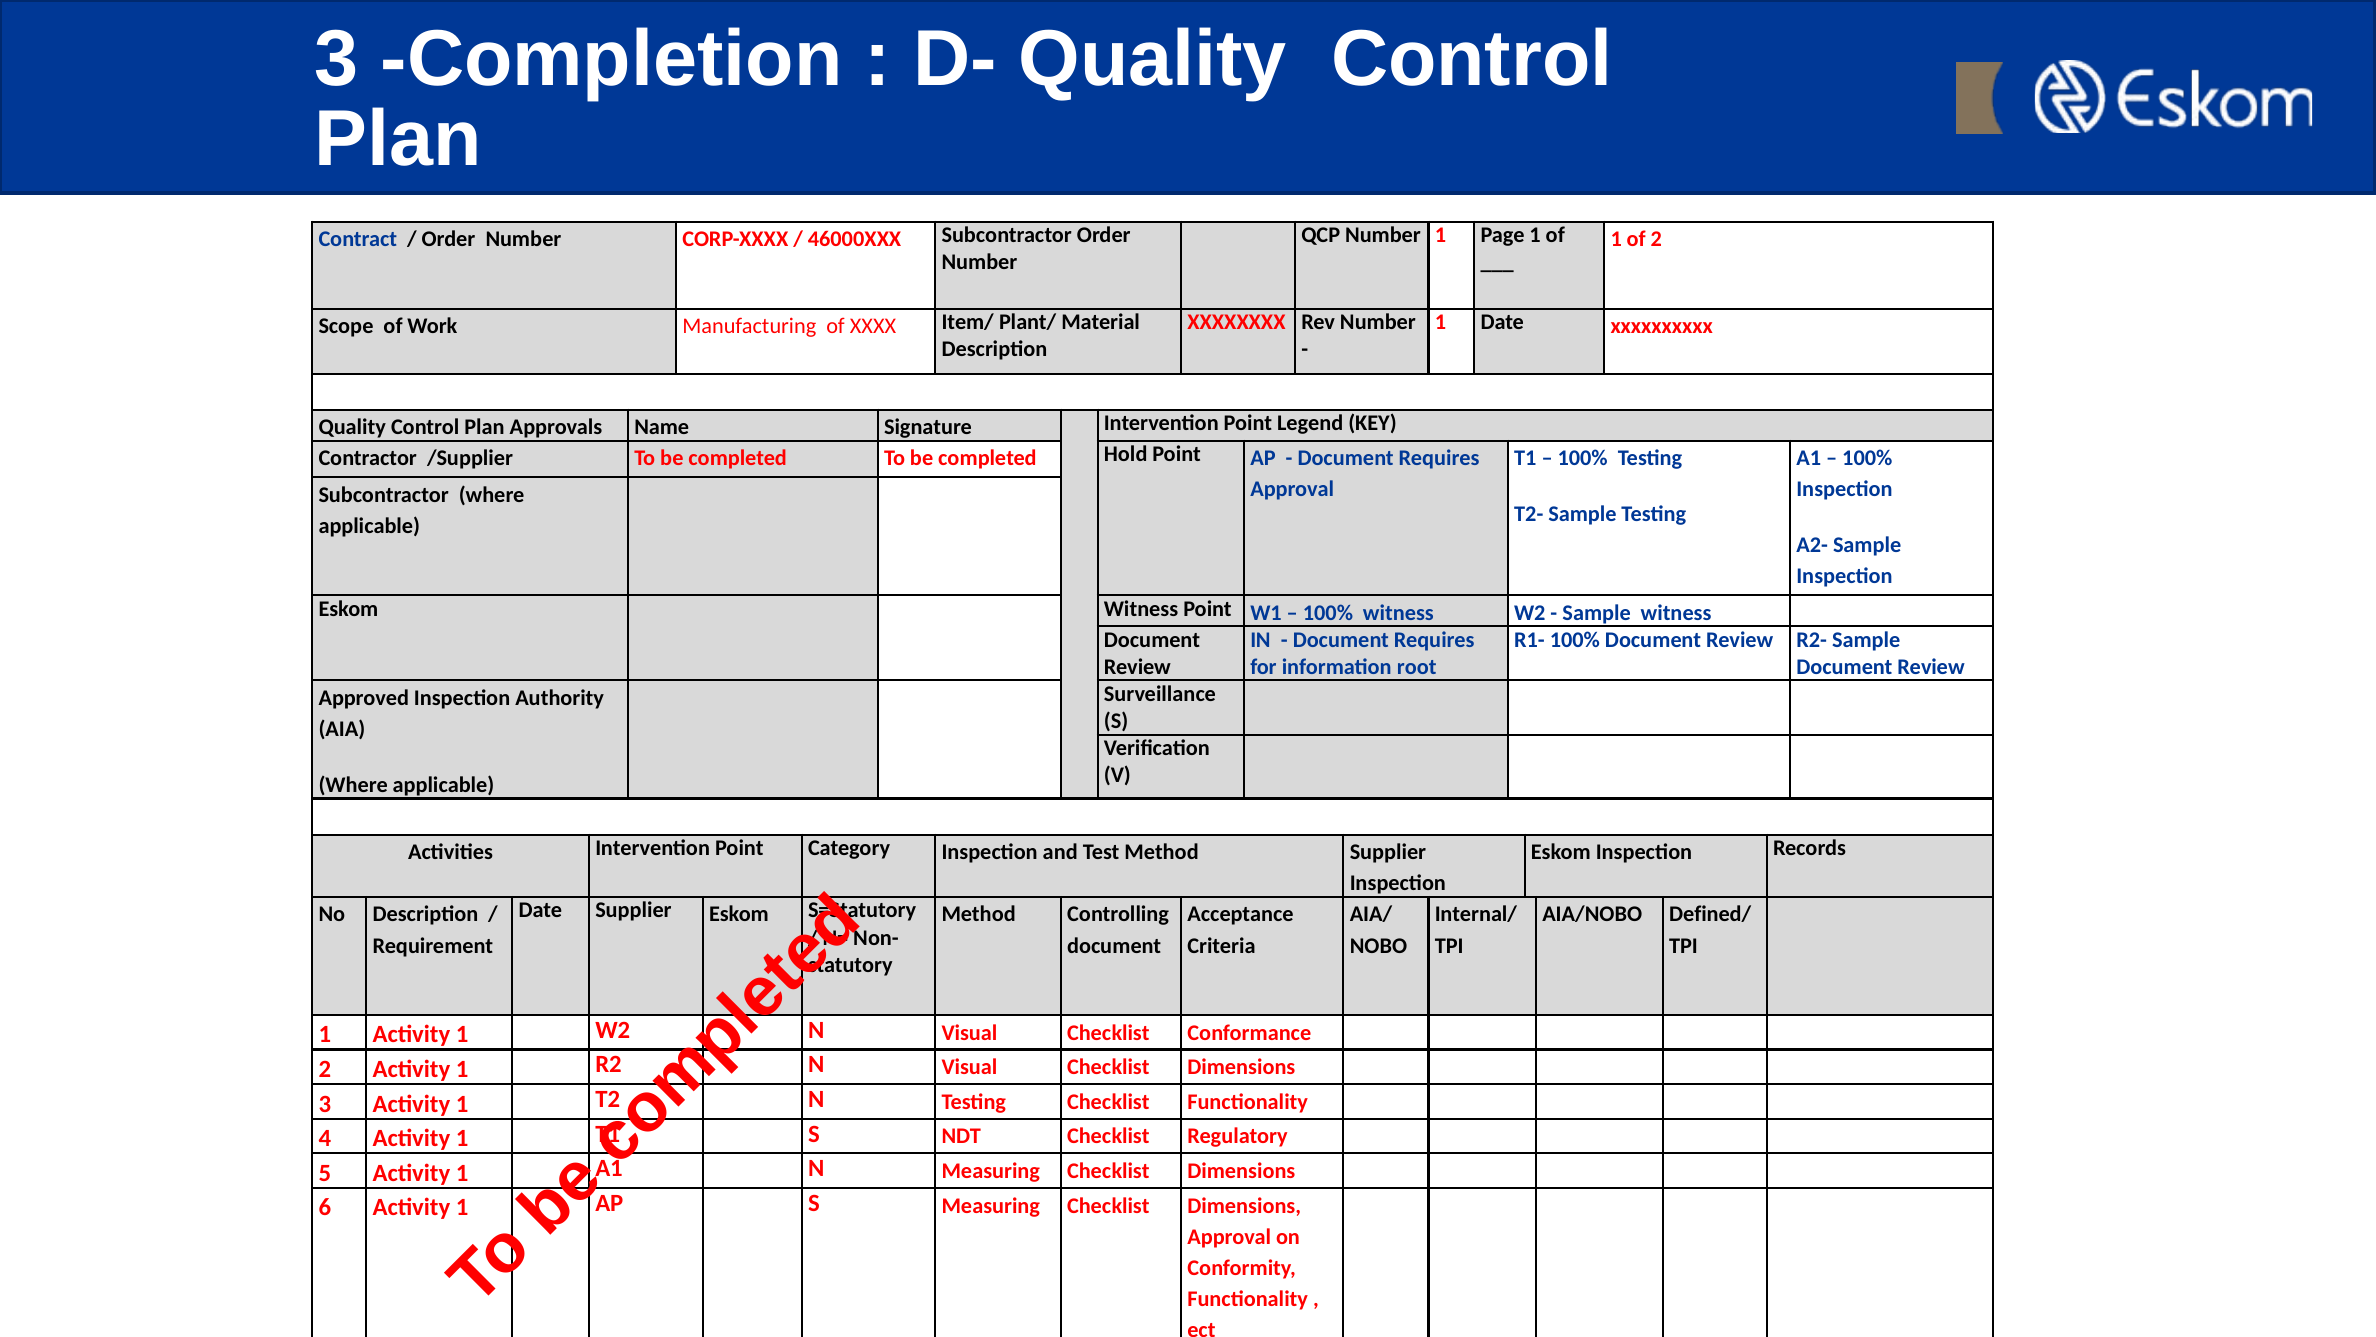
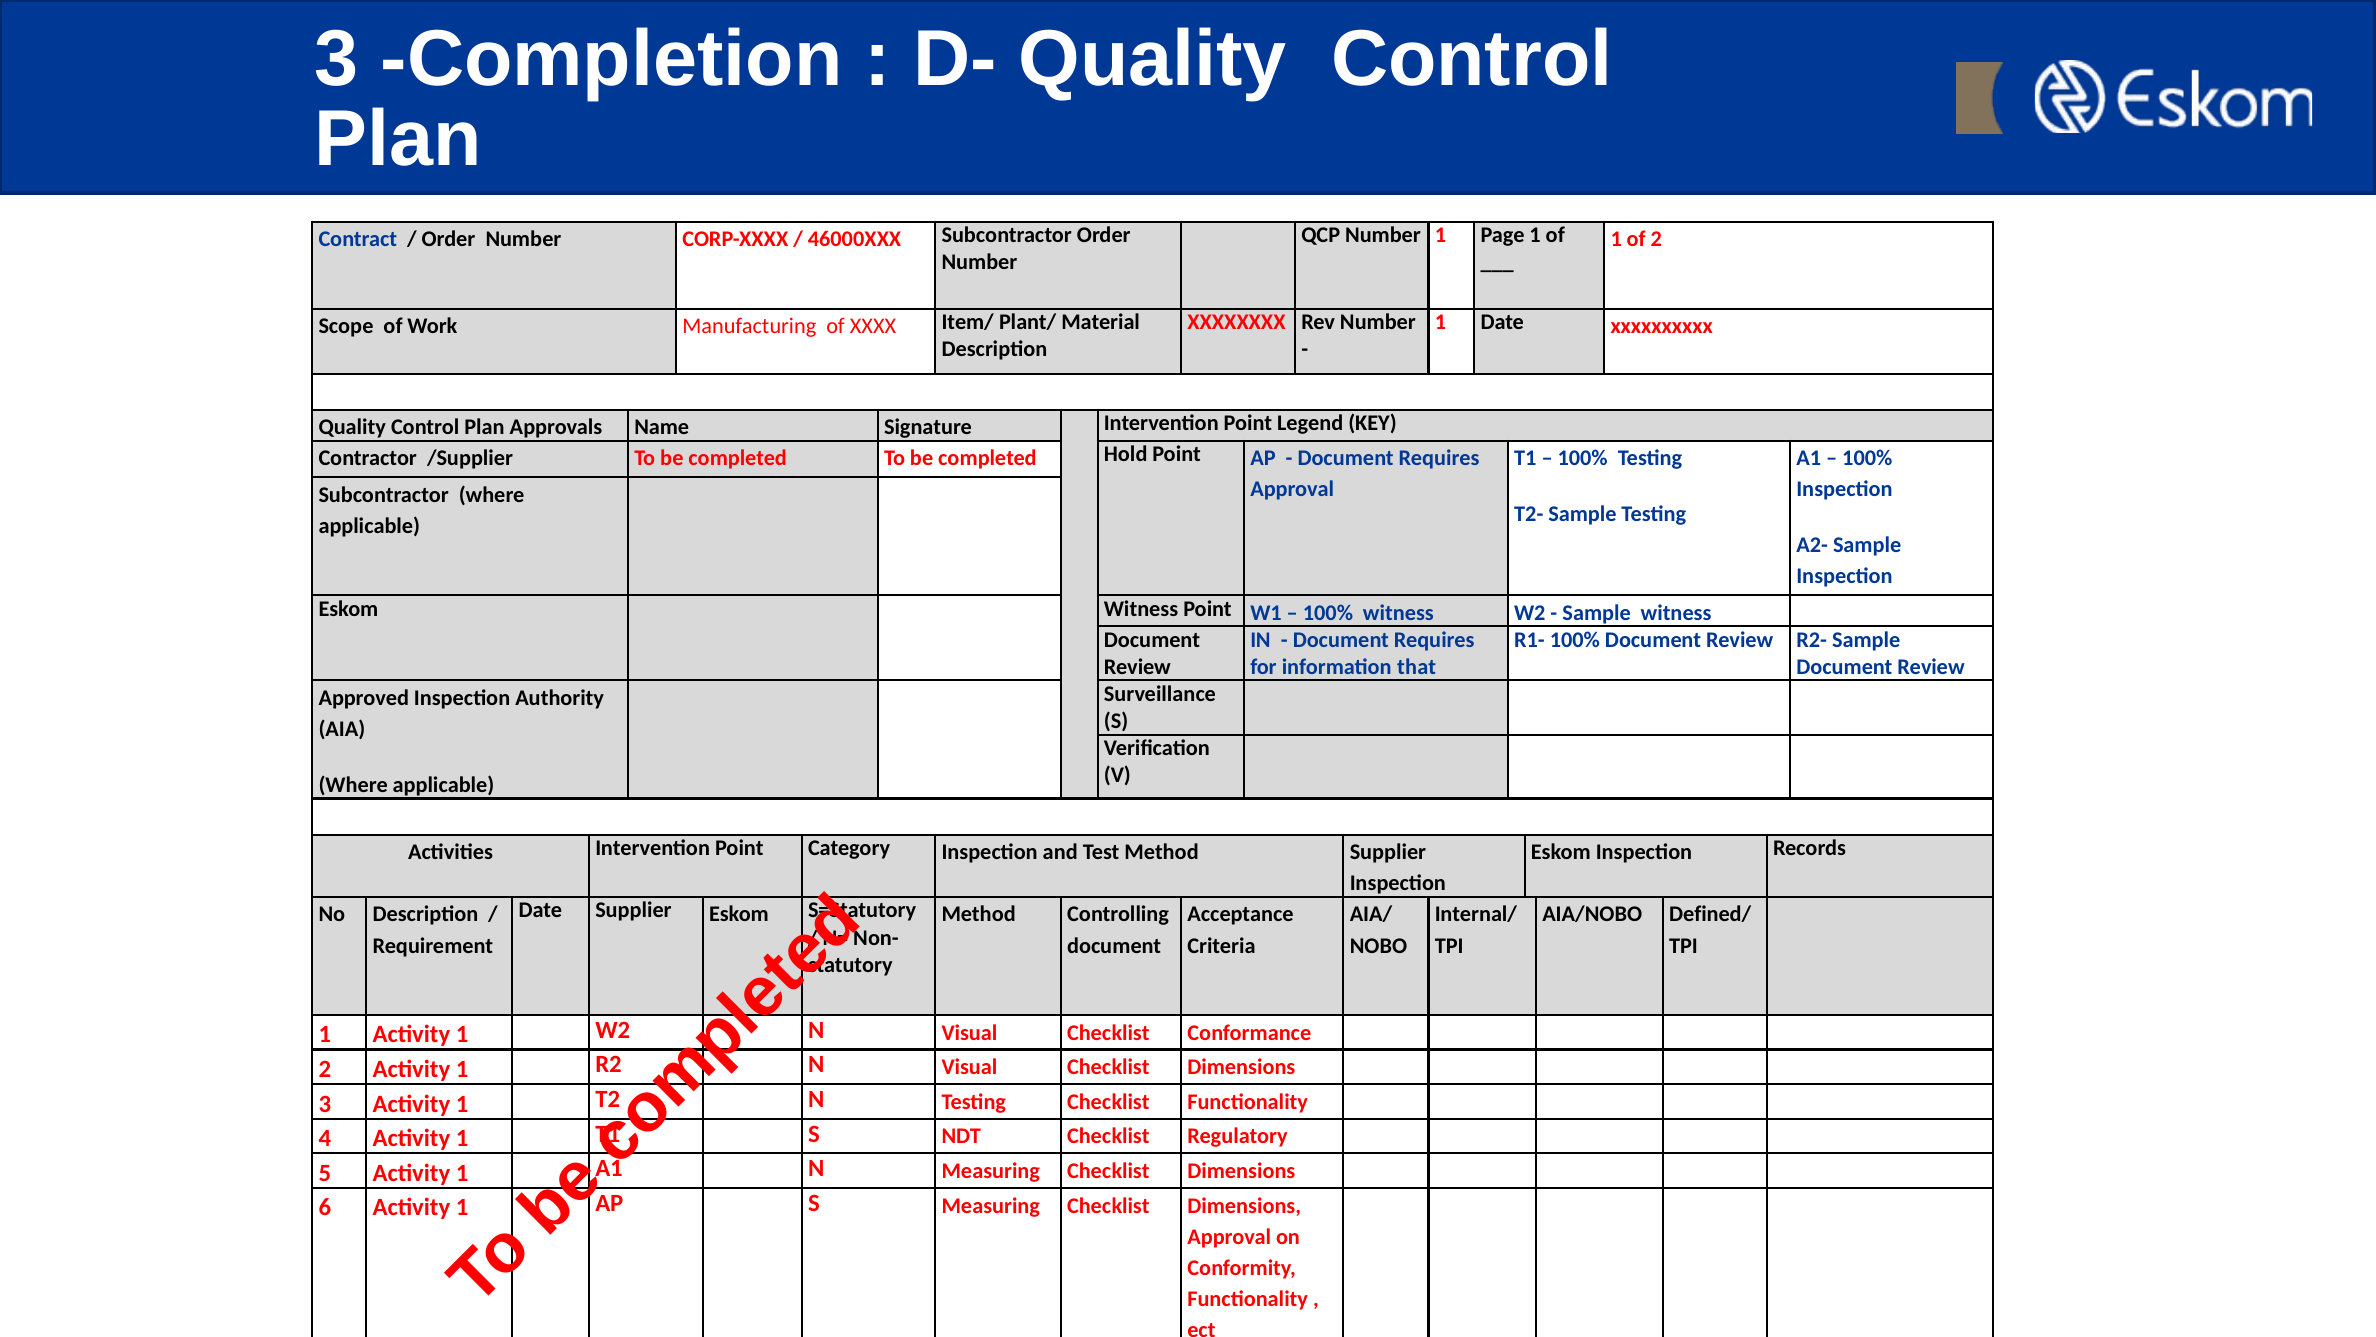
root: root -> that (1417, 667)
